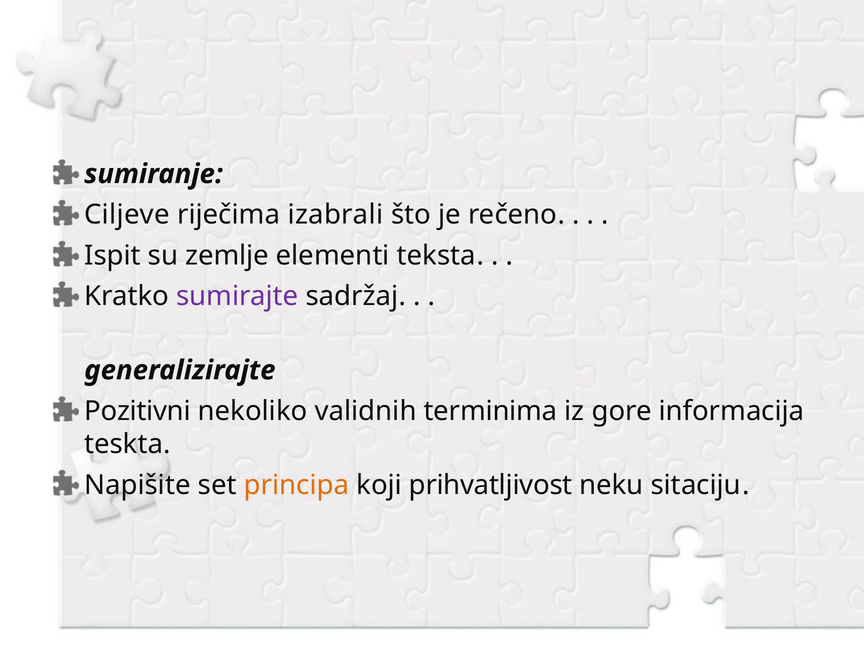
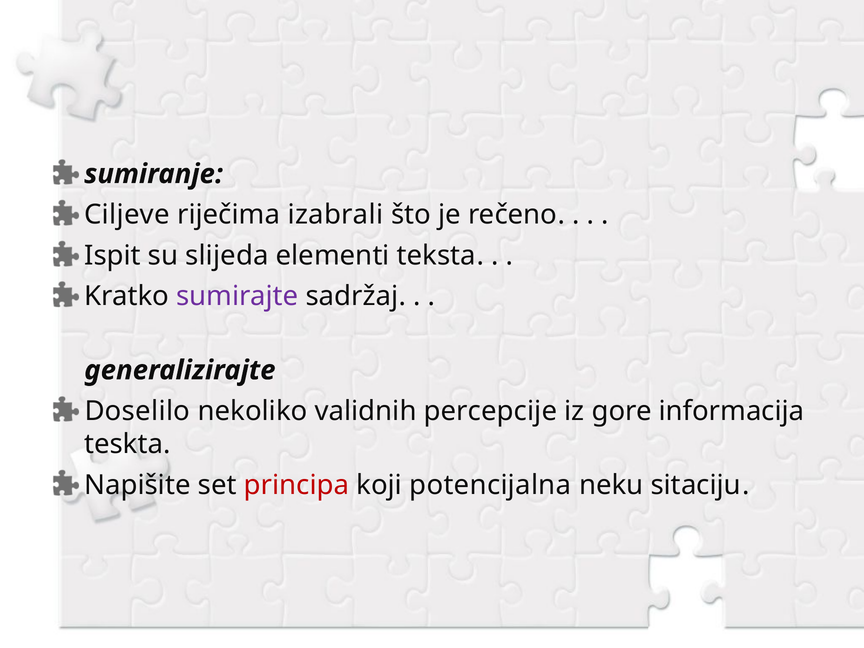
zemlje: zemlje -> slijeda (227, 256)
Pozitivni: Pozitivni -> Doselilo (137, 411)
terminima: terminima -> percepcije (490, 411)
principa colour: orange -> red (296, 485)
prihvatljivost: prihvatljivost -> potencijalna (490, 485)
